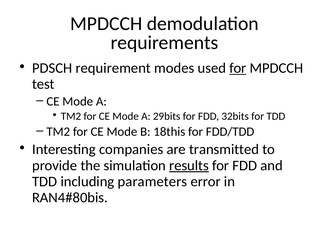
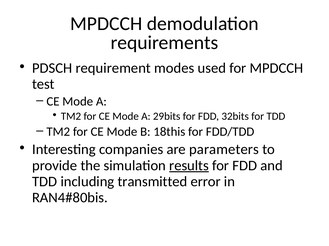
for underline: present -> none (238, 68)
transmitted: transmitted -> parameters (224, 150)
parameters: parameters -> transmitted (152, 182)
